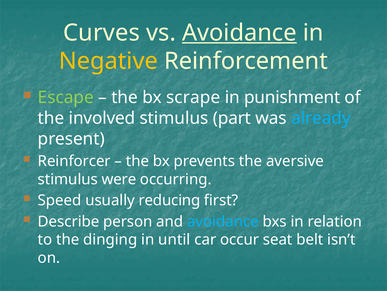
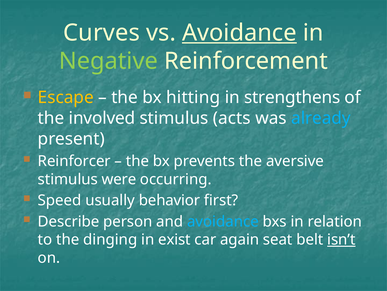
Negative colour: yellow -> light green (108, 61)
Escape colour: light green -> yellow (66, 97)
scrape: scrape -> hitting (193, 97)
punishment: punishment -> strengthens (292, 97)
part: part -> acts (232, 118)
reducing: reducing -> behavior (169, 200)
until: until -> exist (174, 239)
occur: occur -> again (240, 239)
isn’t underline: none -> present (341, 239)
